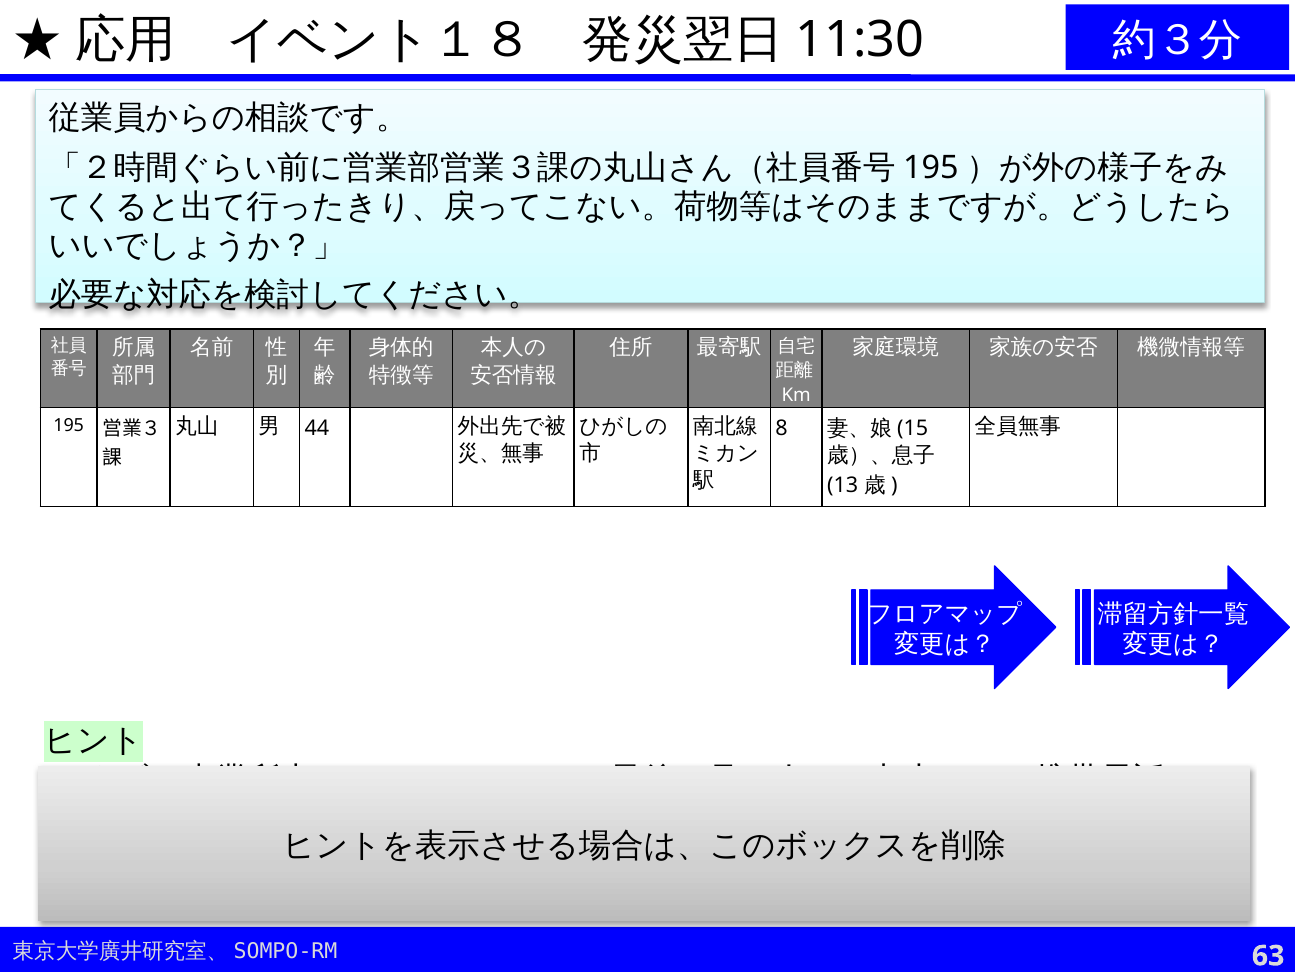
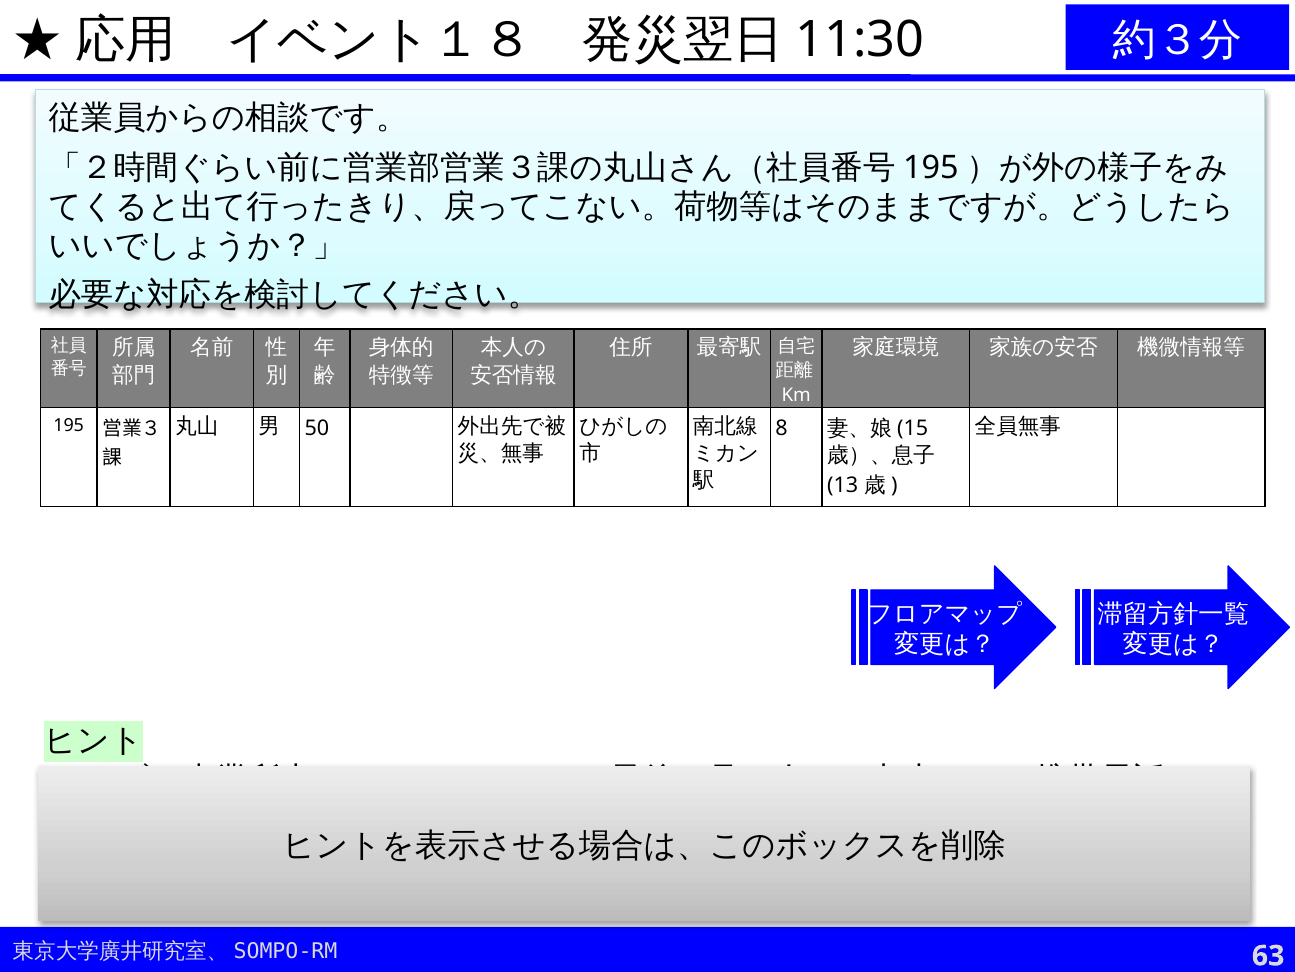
44: 44 -> 50 (317, 428)
